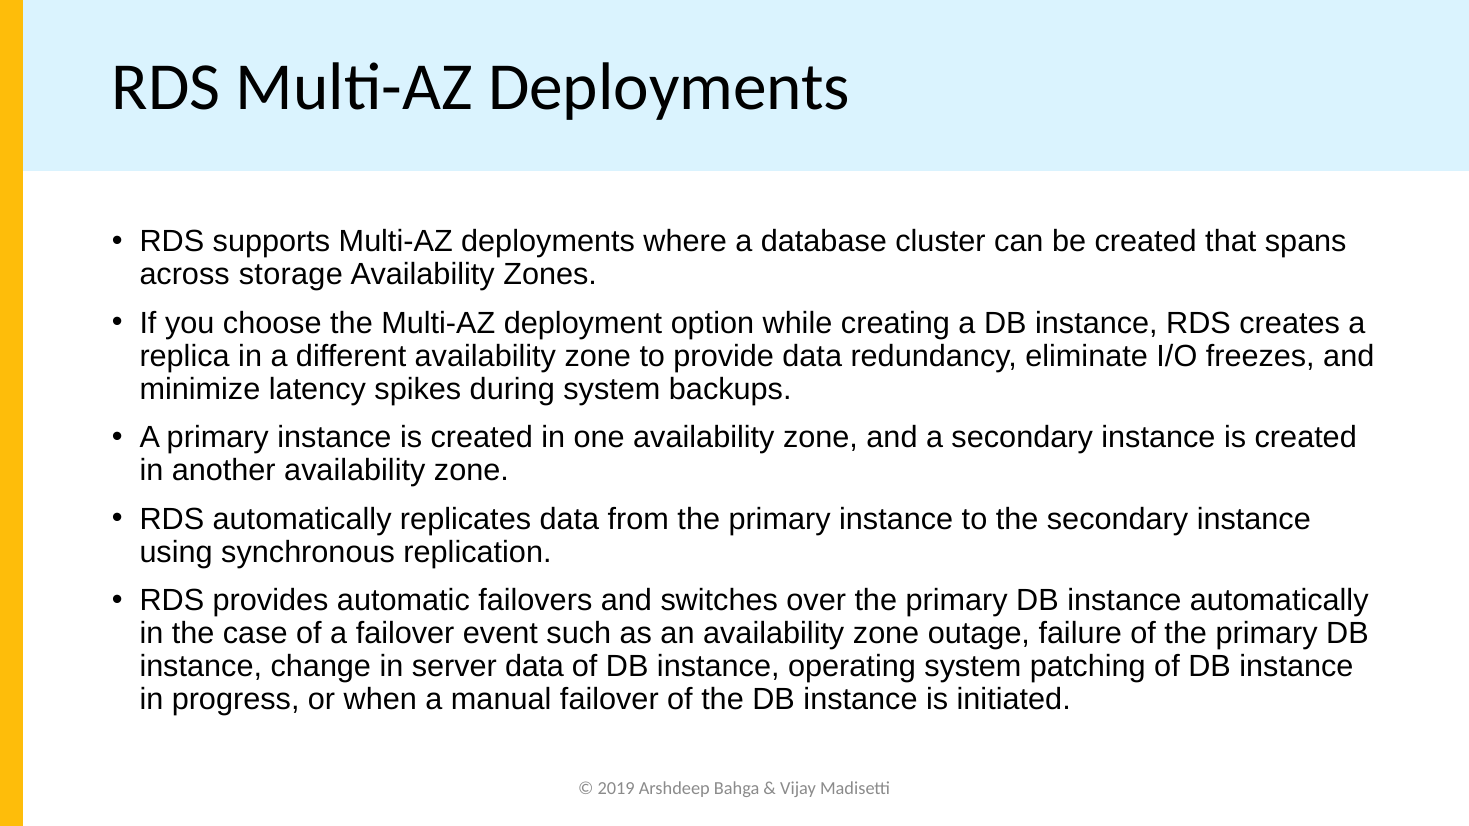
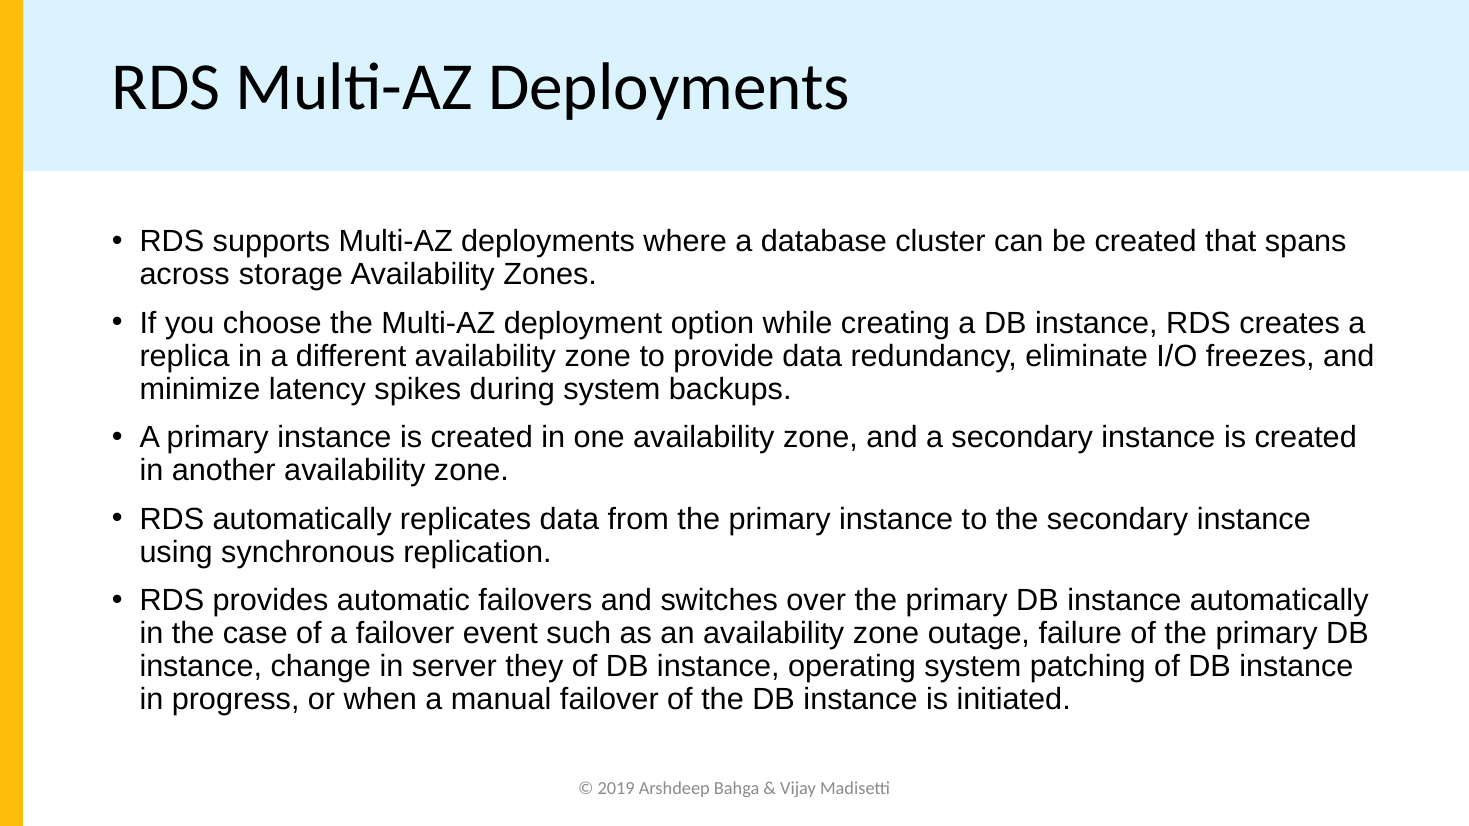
server data: data -> they (534, 667)
